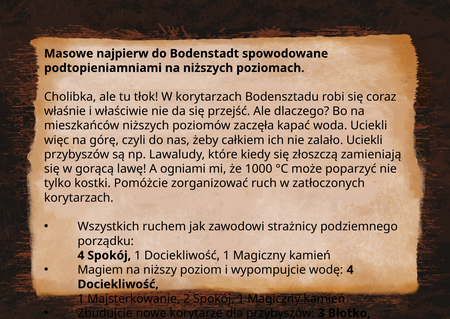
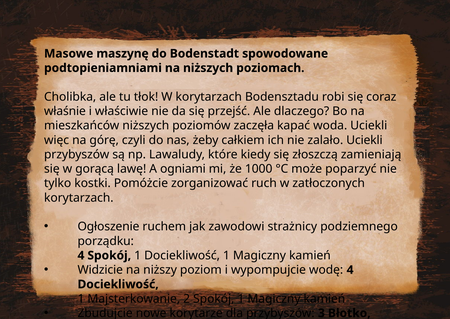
najpierw: najpierw -> maszynę (122, 54)
Wszystkich: Wszystkich -> Ogłoszenie (108, 227)
Magiem: Magiem -> Widzicie (100, 270)
